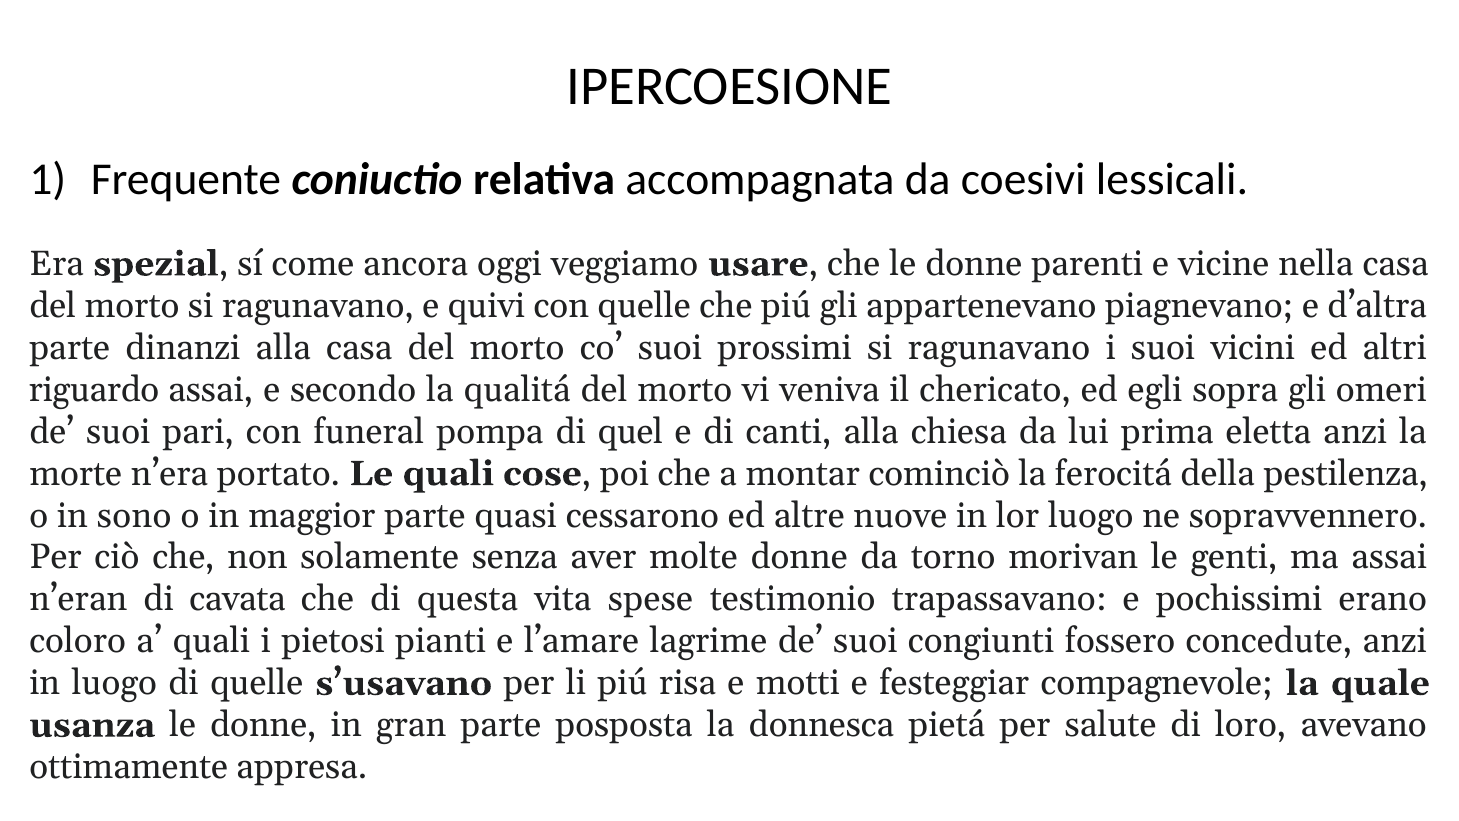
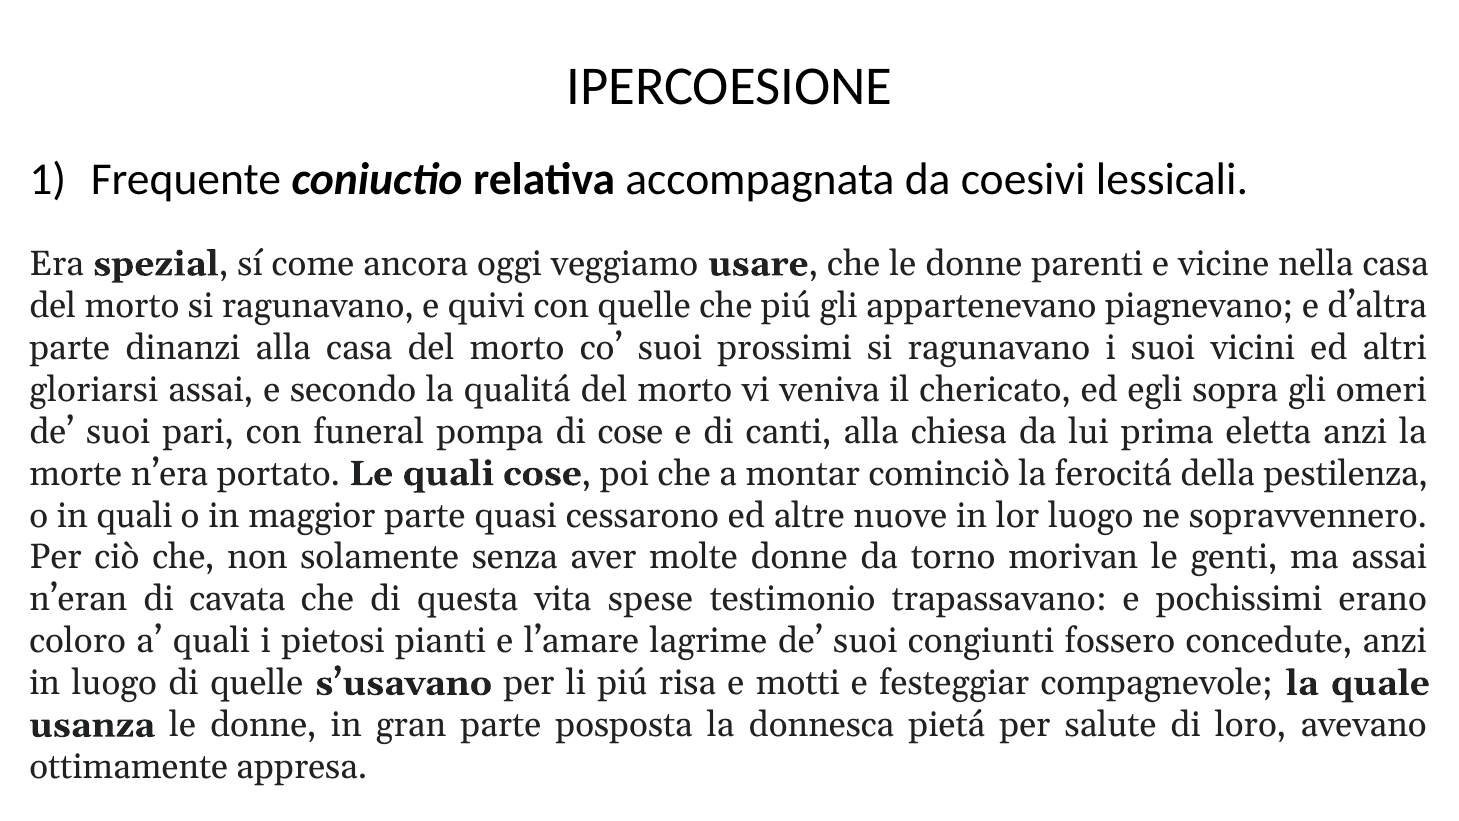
riguardo: riguardo -> gloriarsi (94, 390)
di quel: quel -> cose (630, 431)
in sono: sono -> quali (134, 515)
